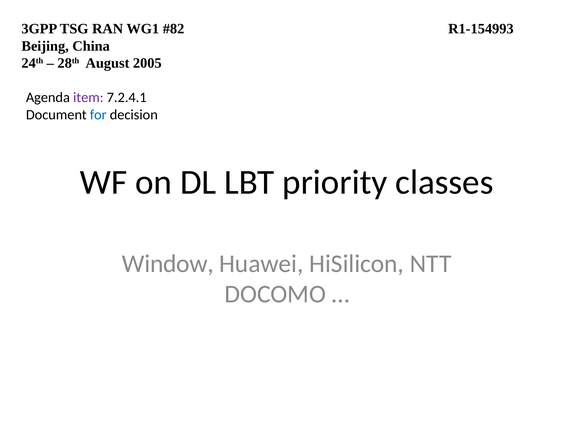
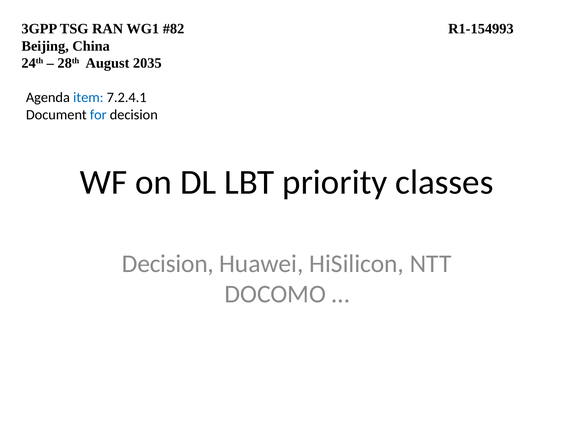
2005: 2005 -> 2035 (147, 63)
item colour: purple -> blue (88, 98)
Window: Window -> Decision (168, 264)
